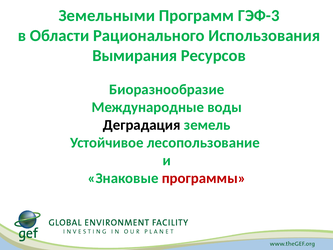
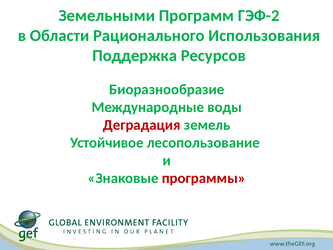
ГЭФ-3: ГЭФ-3 -> ГЭФ-2 (259, 16)
Вымирания: Вымирания -> Поддержка (135, 56)
Деградация colour: black -> red (142, 125)
